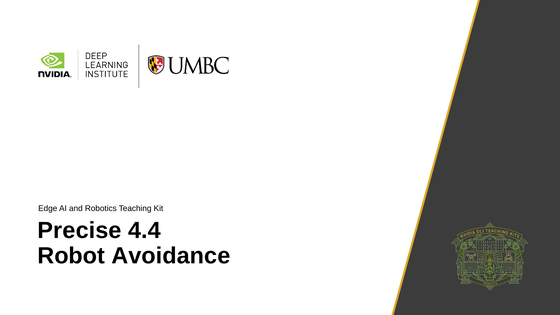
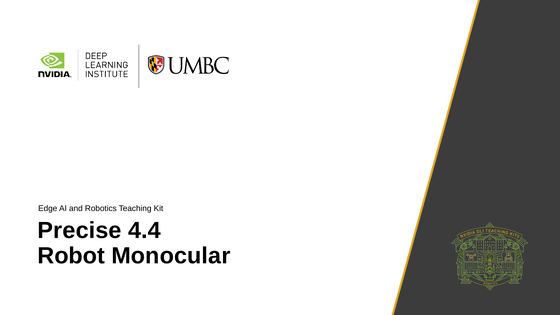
Avoidance: Avoidance -> Monocular (171, 256)
